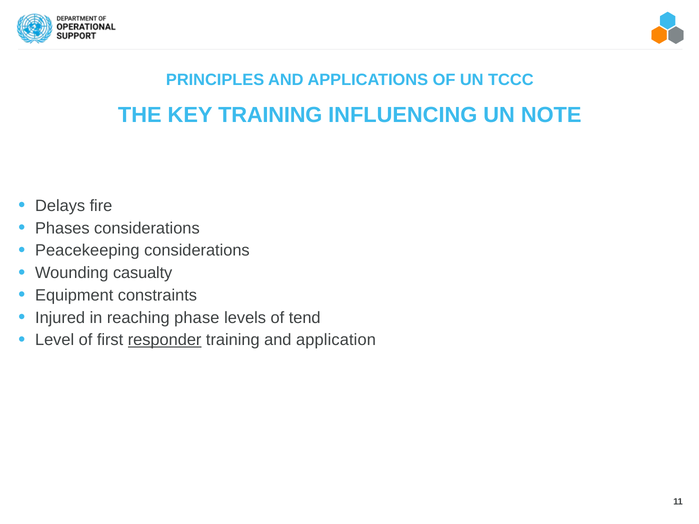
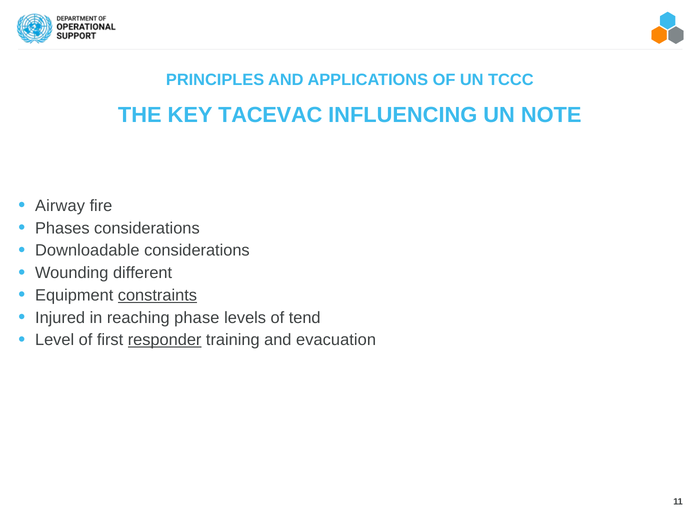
KEY TRAINING: TRAINING -> TACEVAC (270, 115)
Delays: Delays -> Airway (60, 206)
Peacekeeping: Peacekeeping -> Downloadable (87, 251)
casualty: casualty -> different (143, 273)
constraints underline: none -> present (157, 295)
application: application -> evacuation (336, 340)
